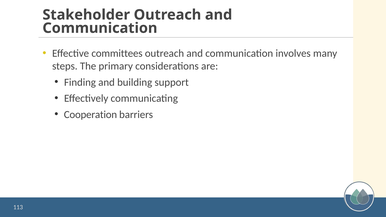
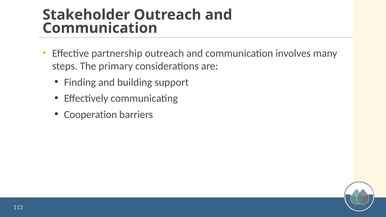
committees: committees -> partnership (117, 53)
